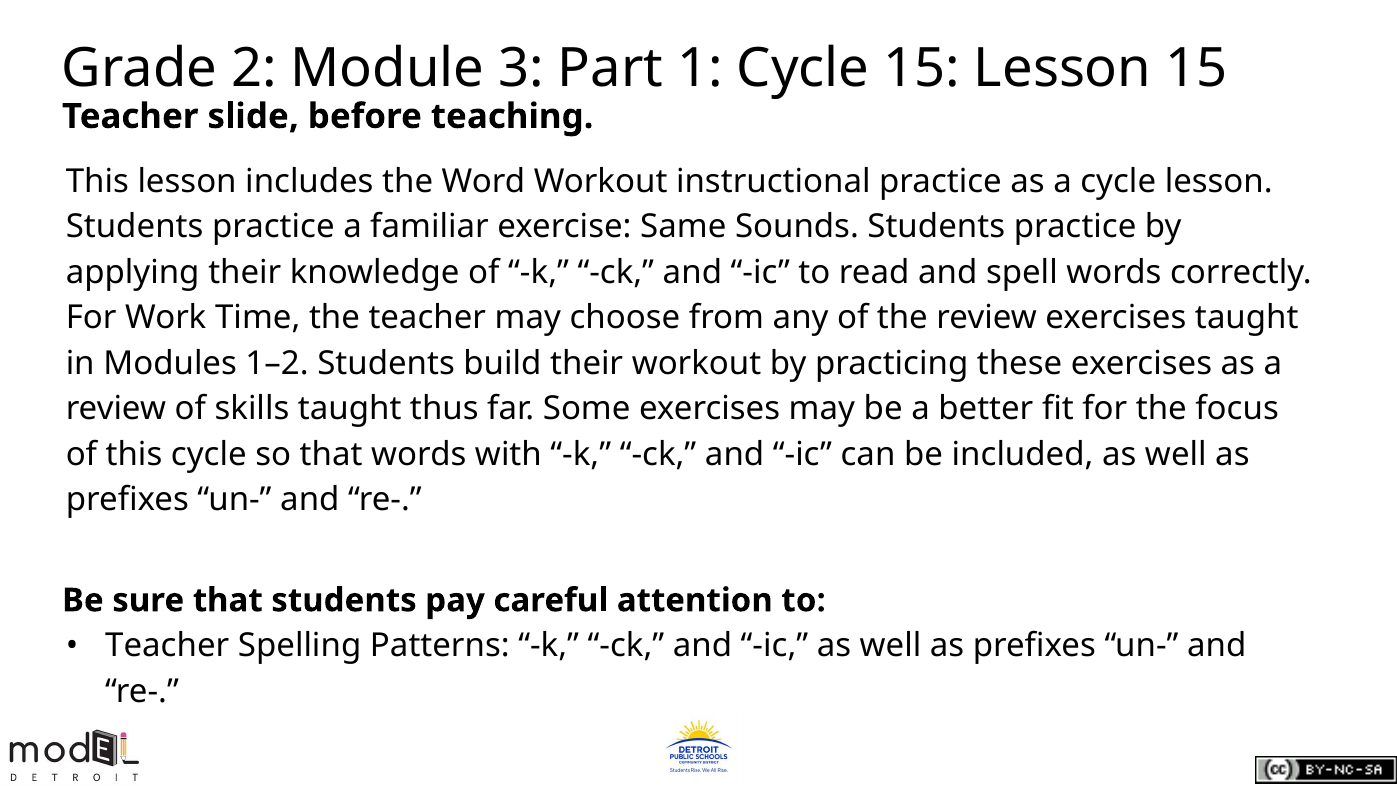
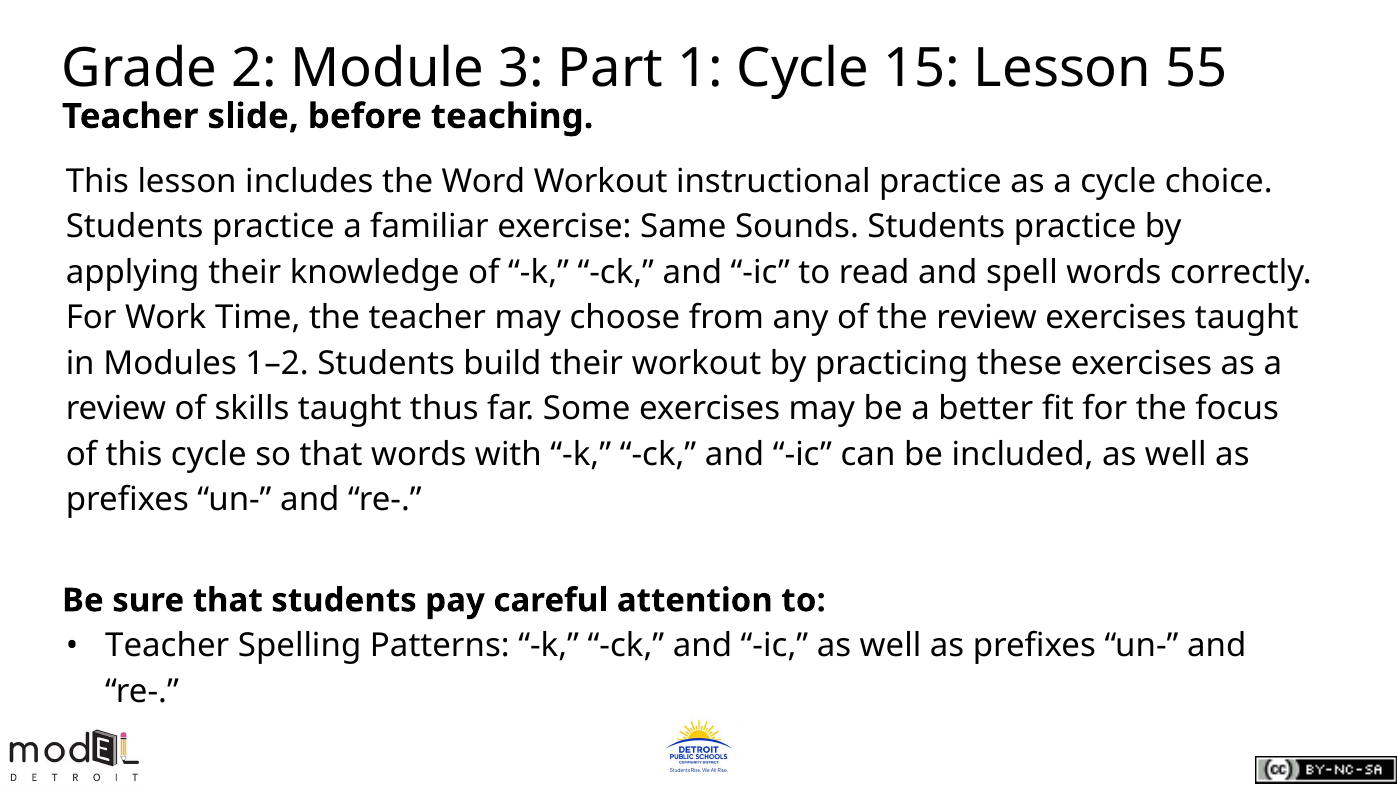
Lesson 15: 15 -> 55 (1197, 68)
cycle lesson: lesson -> choice (1219, 181)
